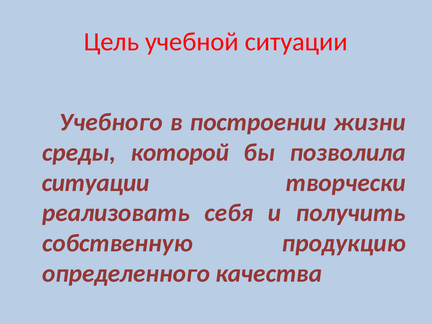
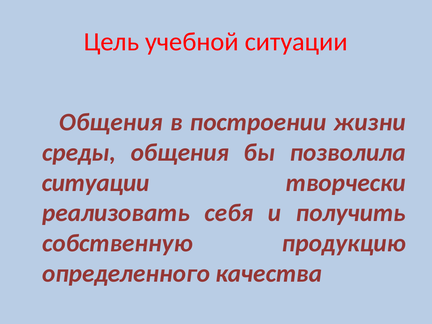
Учебного: Учебного -> Общения (111, 122)
среды которой: которой -> общения (180, 152)
